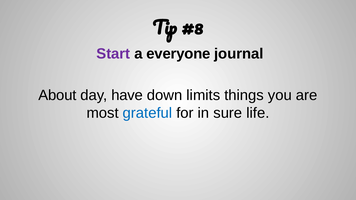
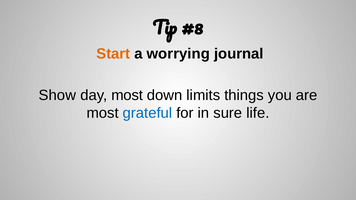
Start colour: purple -> orange (113, 54)
everyone: everyone -> worrying (178, 54)
About: About -> Show (57, 95)
day have: have -> most (127, 95)
